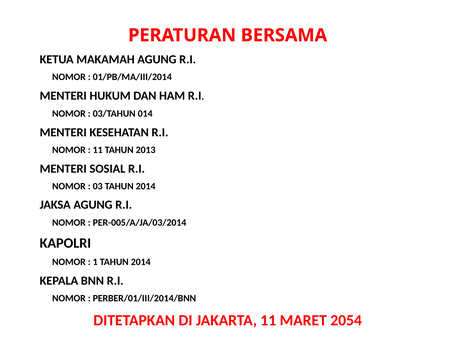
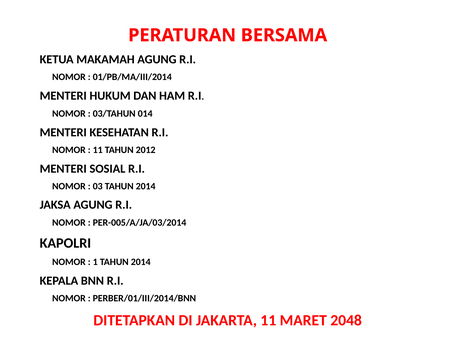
2013: 2013 -> 2012 (146, 150)
2054: 2054 -> 2048 (346, 320)
